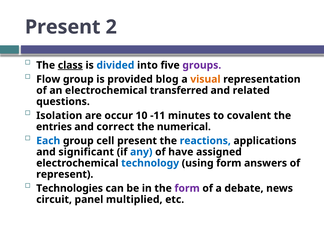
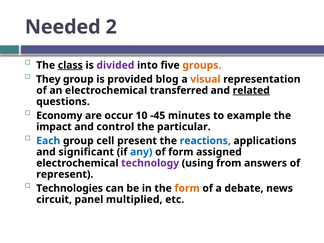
Present: Present -> Needed (63, 27)
divided colour: blue -> purple (115, 65)
groups colour: purple -> orange (202, 65)
Flow: Flow -> They (48, 79)
related underline: none -> present (251, 90)
Isolation: Isolation -> Economy (59, 116)
-11: -11 -> -45 (158, 116)
covalent: covalent -> example (249, 116)
entries: entries -> impact (54, 127)
correct: correct -> control (115, 127)
numerical: numerical -> particular (184, 127)
of have: have -> form (181, 152)
technology colour: blue -> purple (150, 163)
using form: form -> from (229, 163)
form colour: purple -> orange (187, 188)
